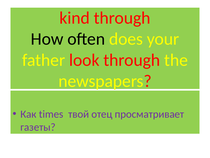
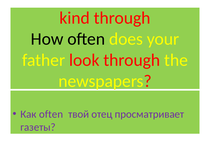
Как times: times -> often (51, 114)
